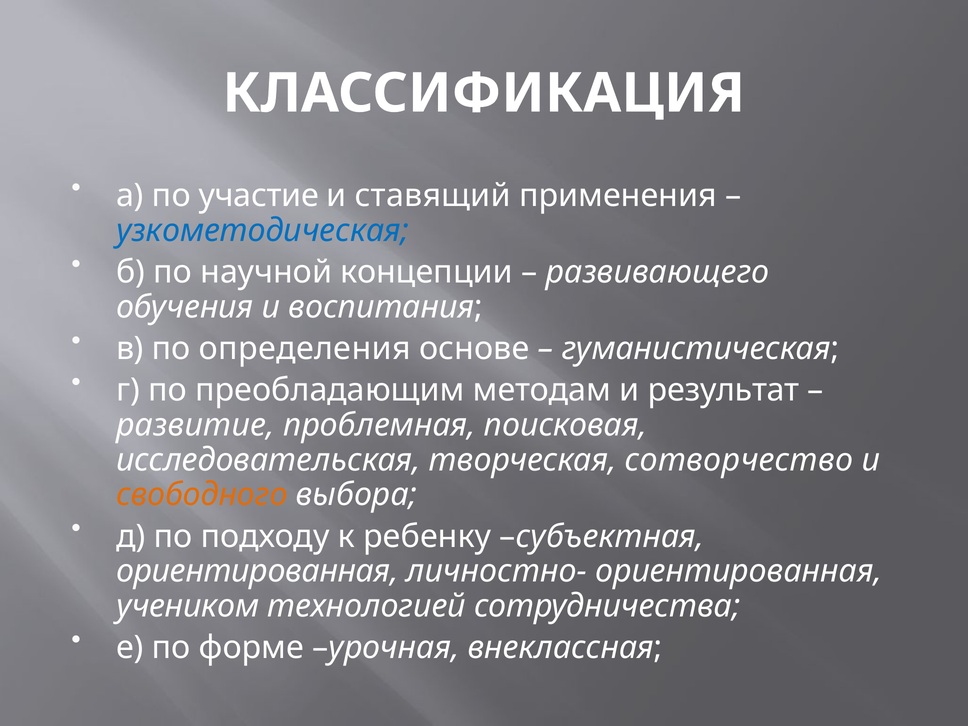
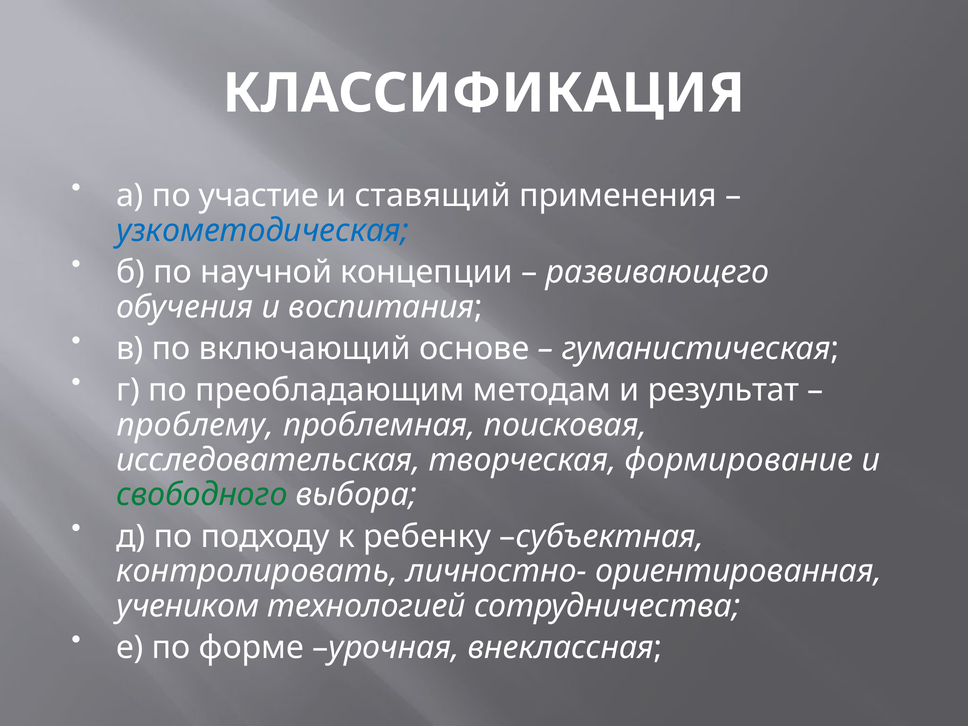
определения: определения -> включающий (305, 349)
развитие: развитие -> проблему (195, 425)
сотворчество: сотворчество -> формирование (739, 460)
свободного colour: orange -> green (202, 495)
ориентированная: ориентированная -> контролировать (257, 571)
